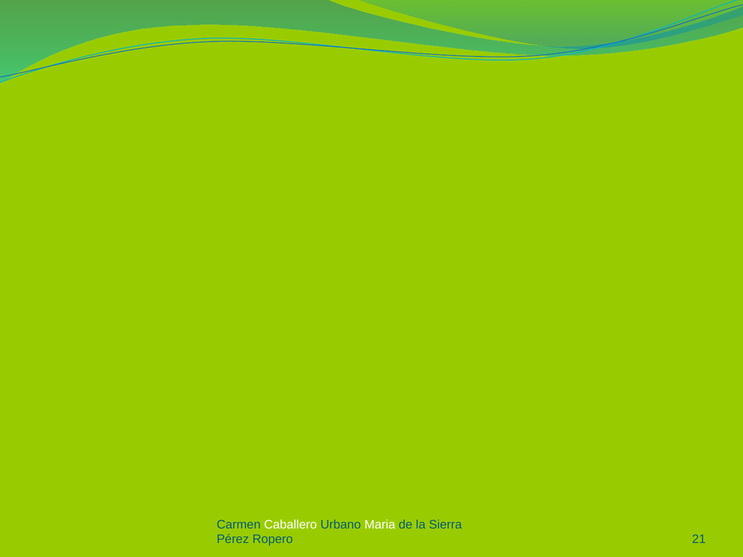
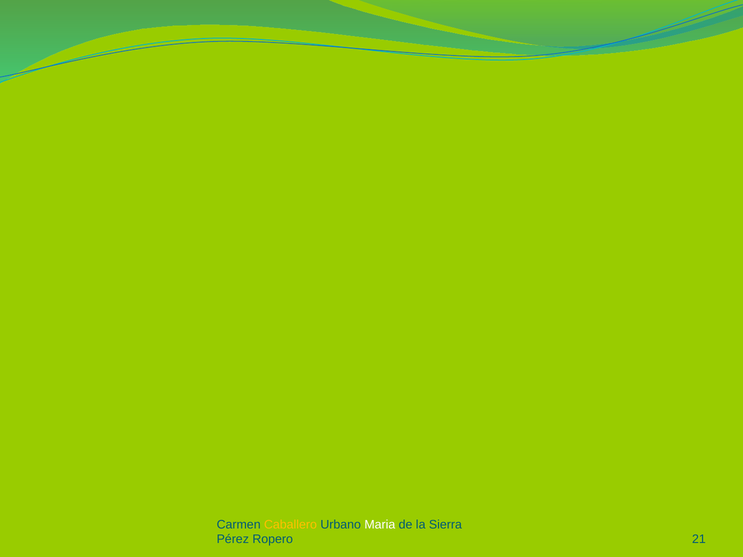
Caballero colour: white -> yellow (290, 525)
